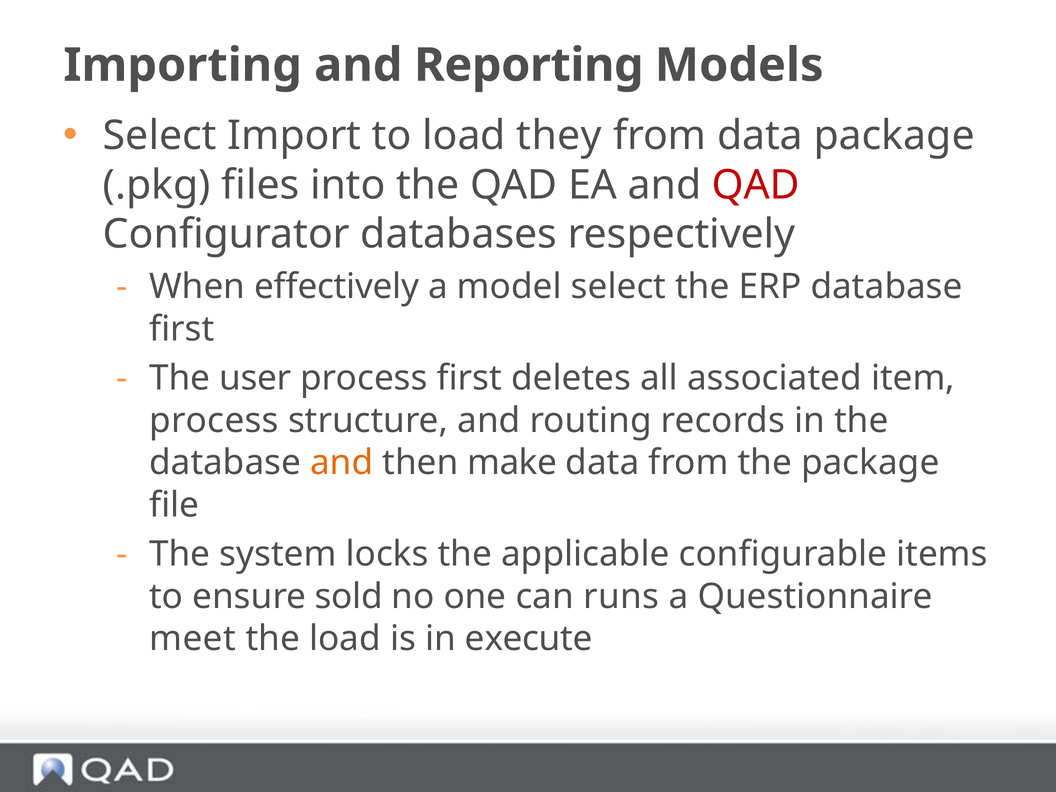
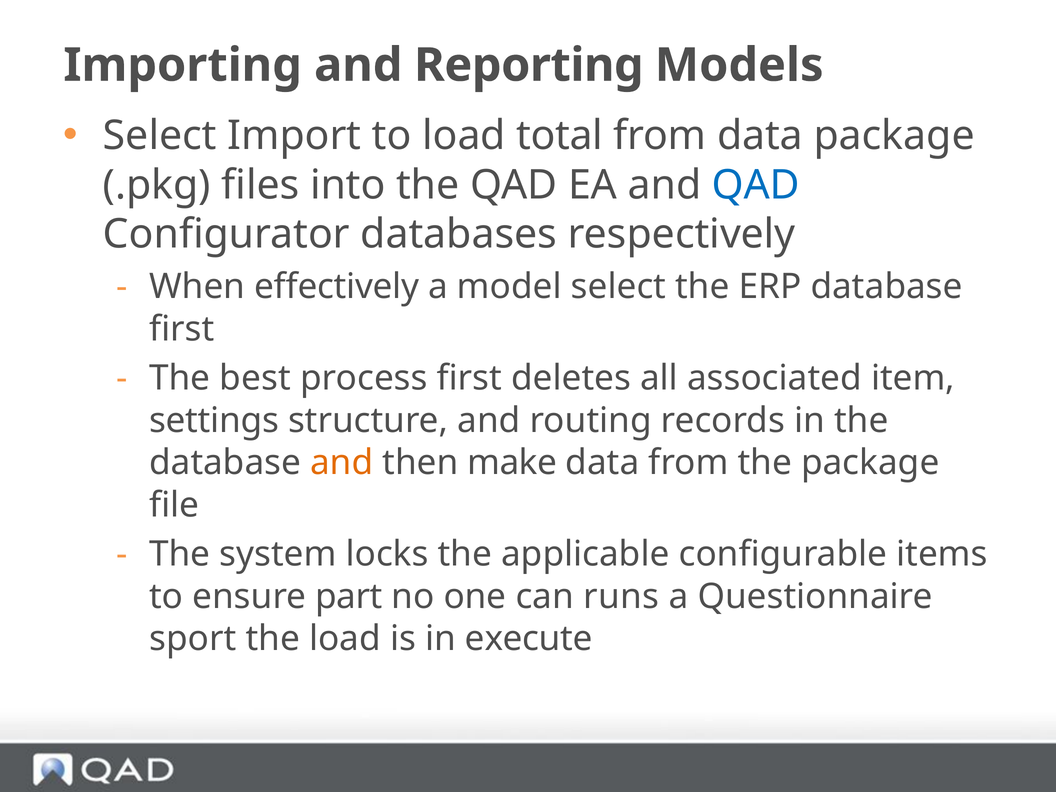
they: they -> total (560, 136)
QAD colour: red -> blue (756, 185)
user: user -> best (255, 378)
process: process -> settings (214, 421)
sold: sold -> part (349, 597)
meet: meet -> sport (193, 639)
